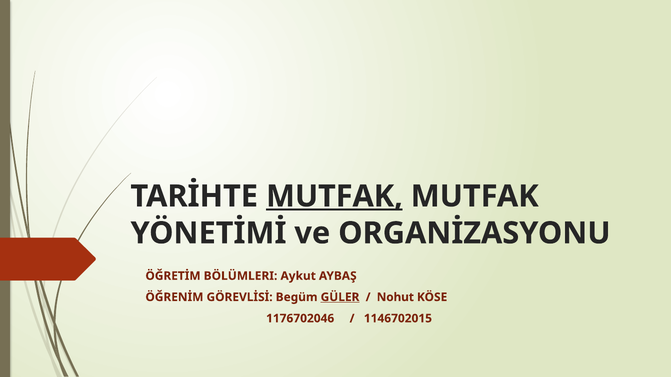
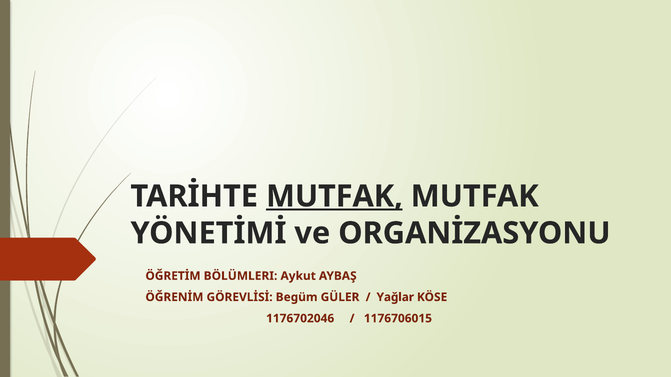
GÜLER underline: present -> none (340, 298)
Nohut: Nohut -> Yağlar (395, 298)
1146702015: 1146702015 -> 1176706015 (398, 319)
